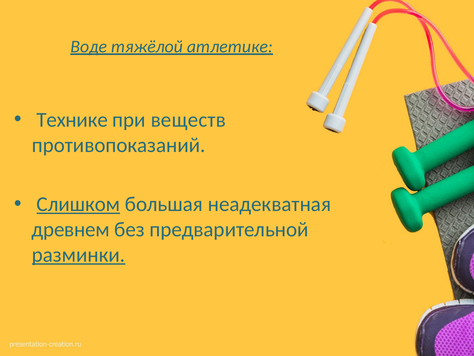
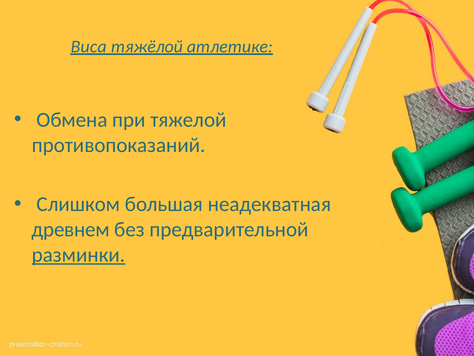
Воде: Воде -> Виса (89, 46)
Технике: Технике -> Обмена (72, 120)
веществ: веществ -> тяжелой (188, 120)
Слишком underline: present -> none (78, 204)
